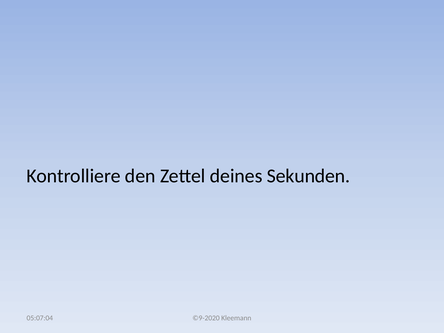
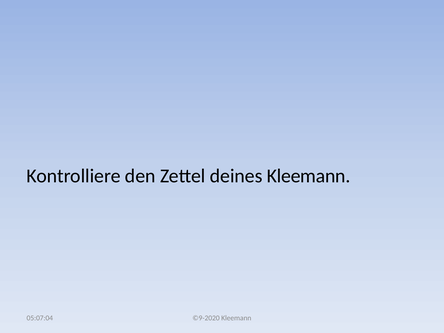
deines Sekunden: Sekunden -> Kleemann (309, 176)
